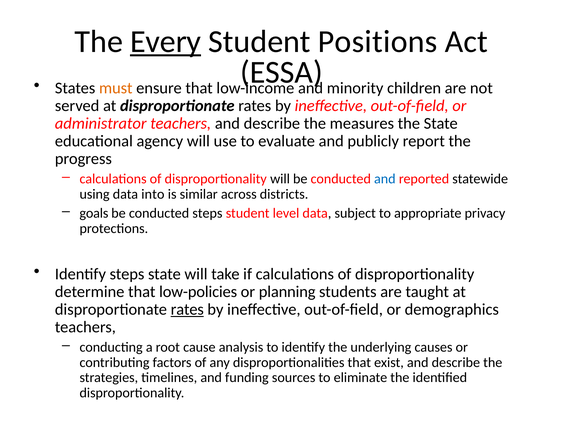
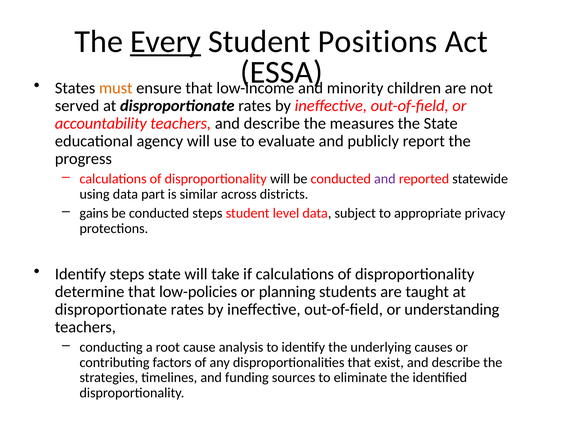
administrator: administrator -> accountability (101, 124)
and colour: blue -> purple (385, 179)
into: into -> part (153, 194)
goals: goals -> gains (94, 213)
rates underline: present -> none (187, 310)
demographics: demographics -> understanding (452, 310)
